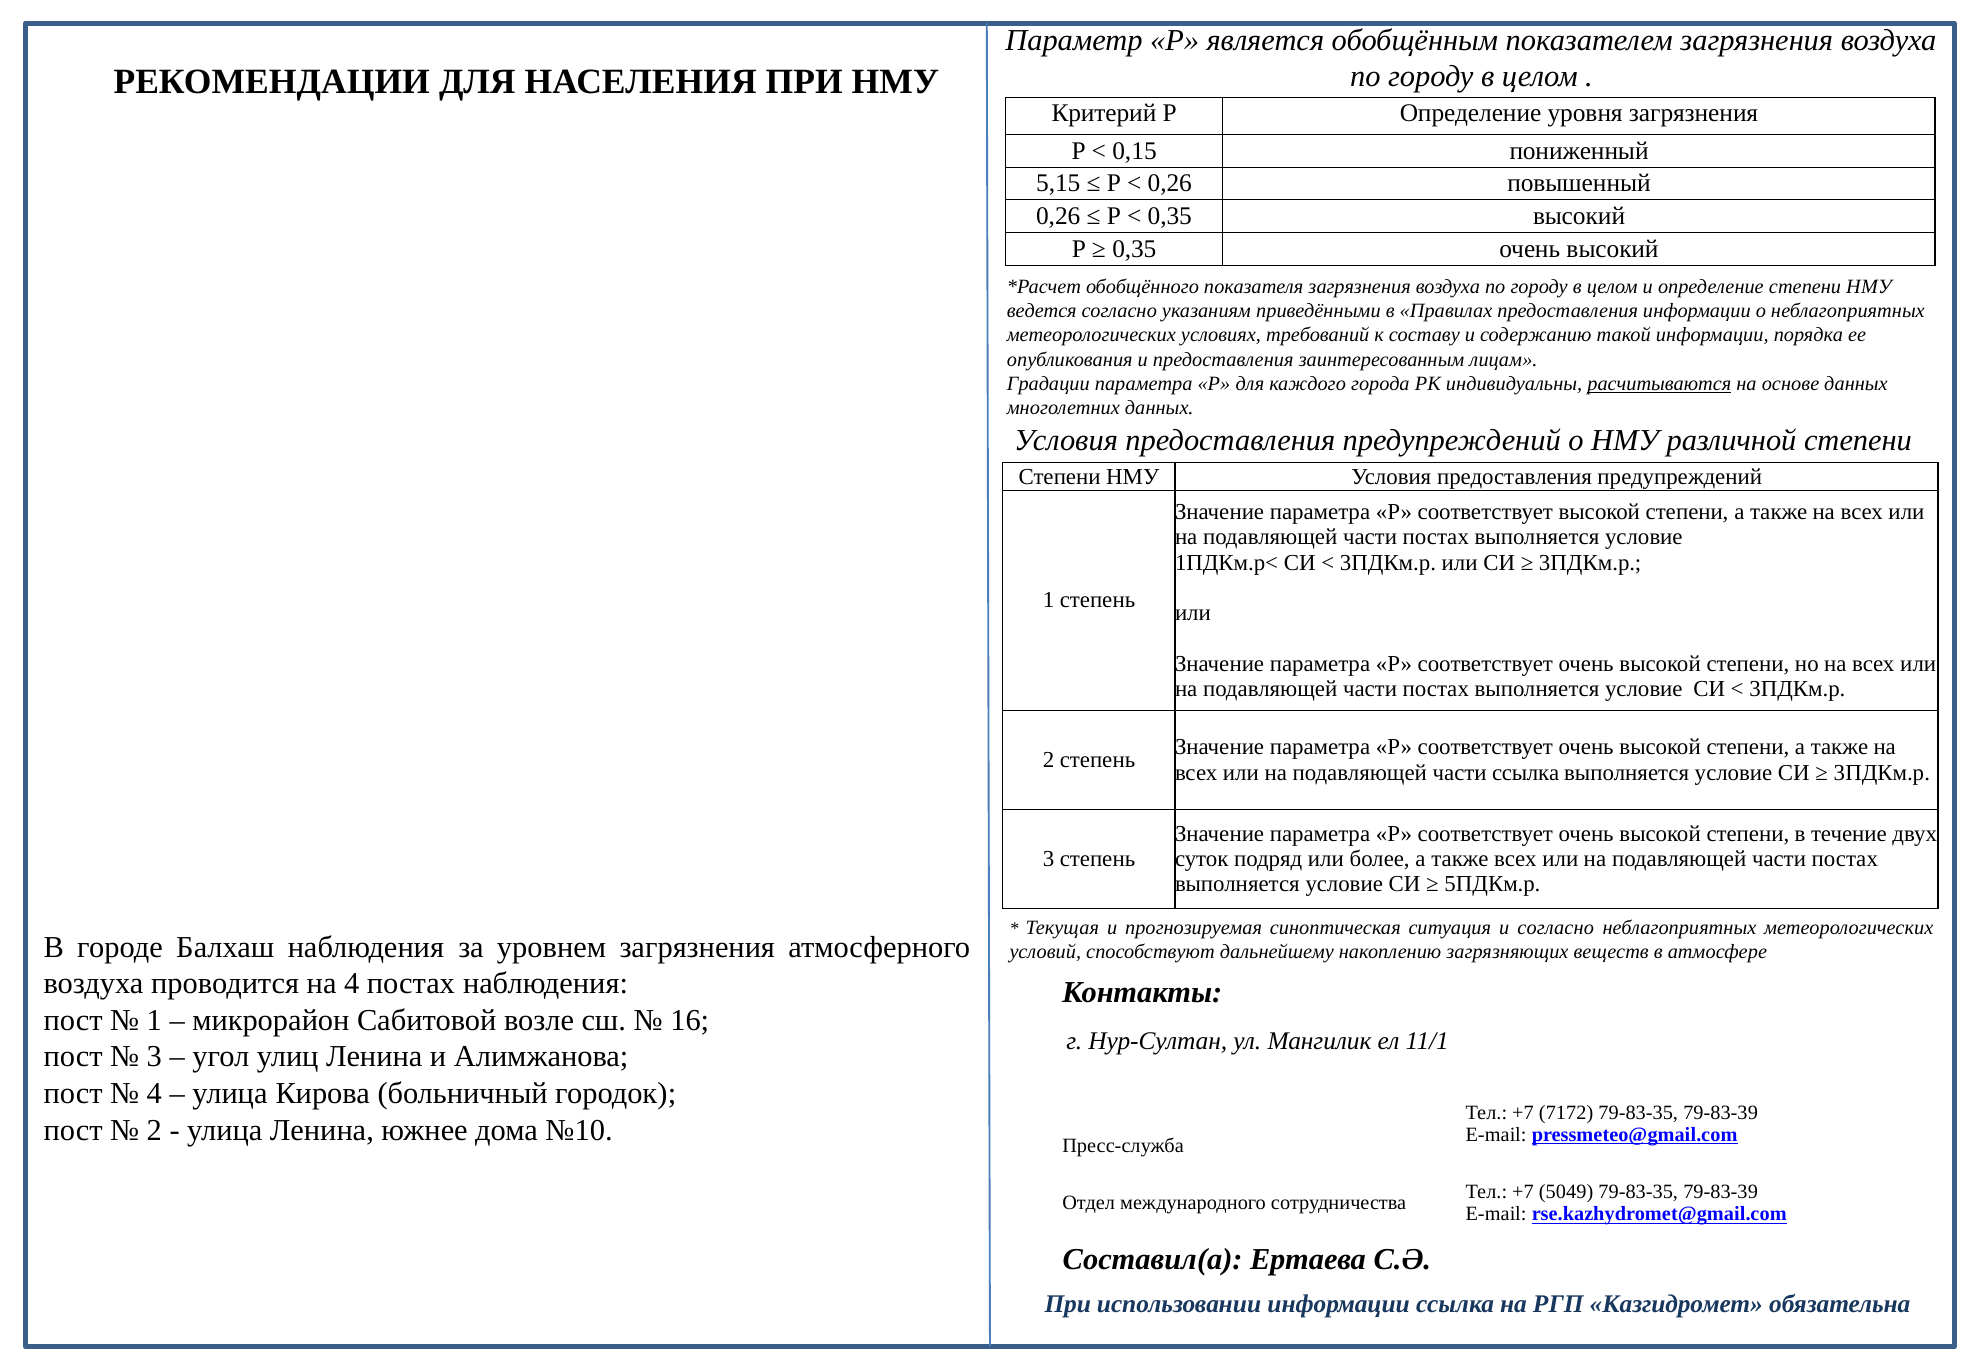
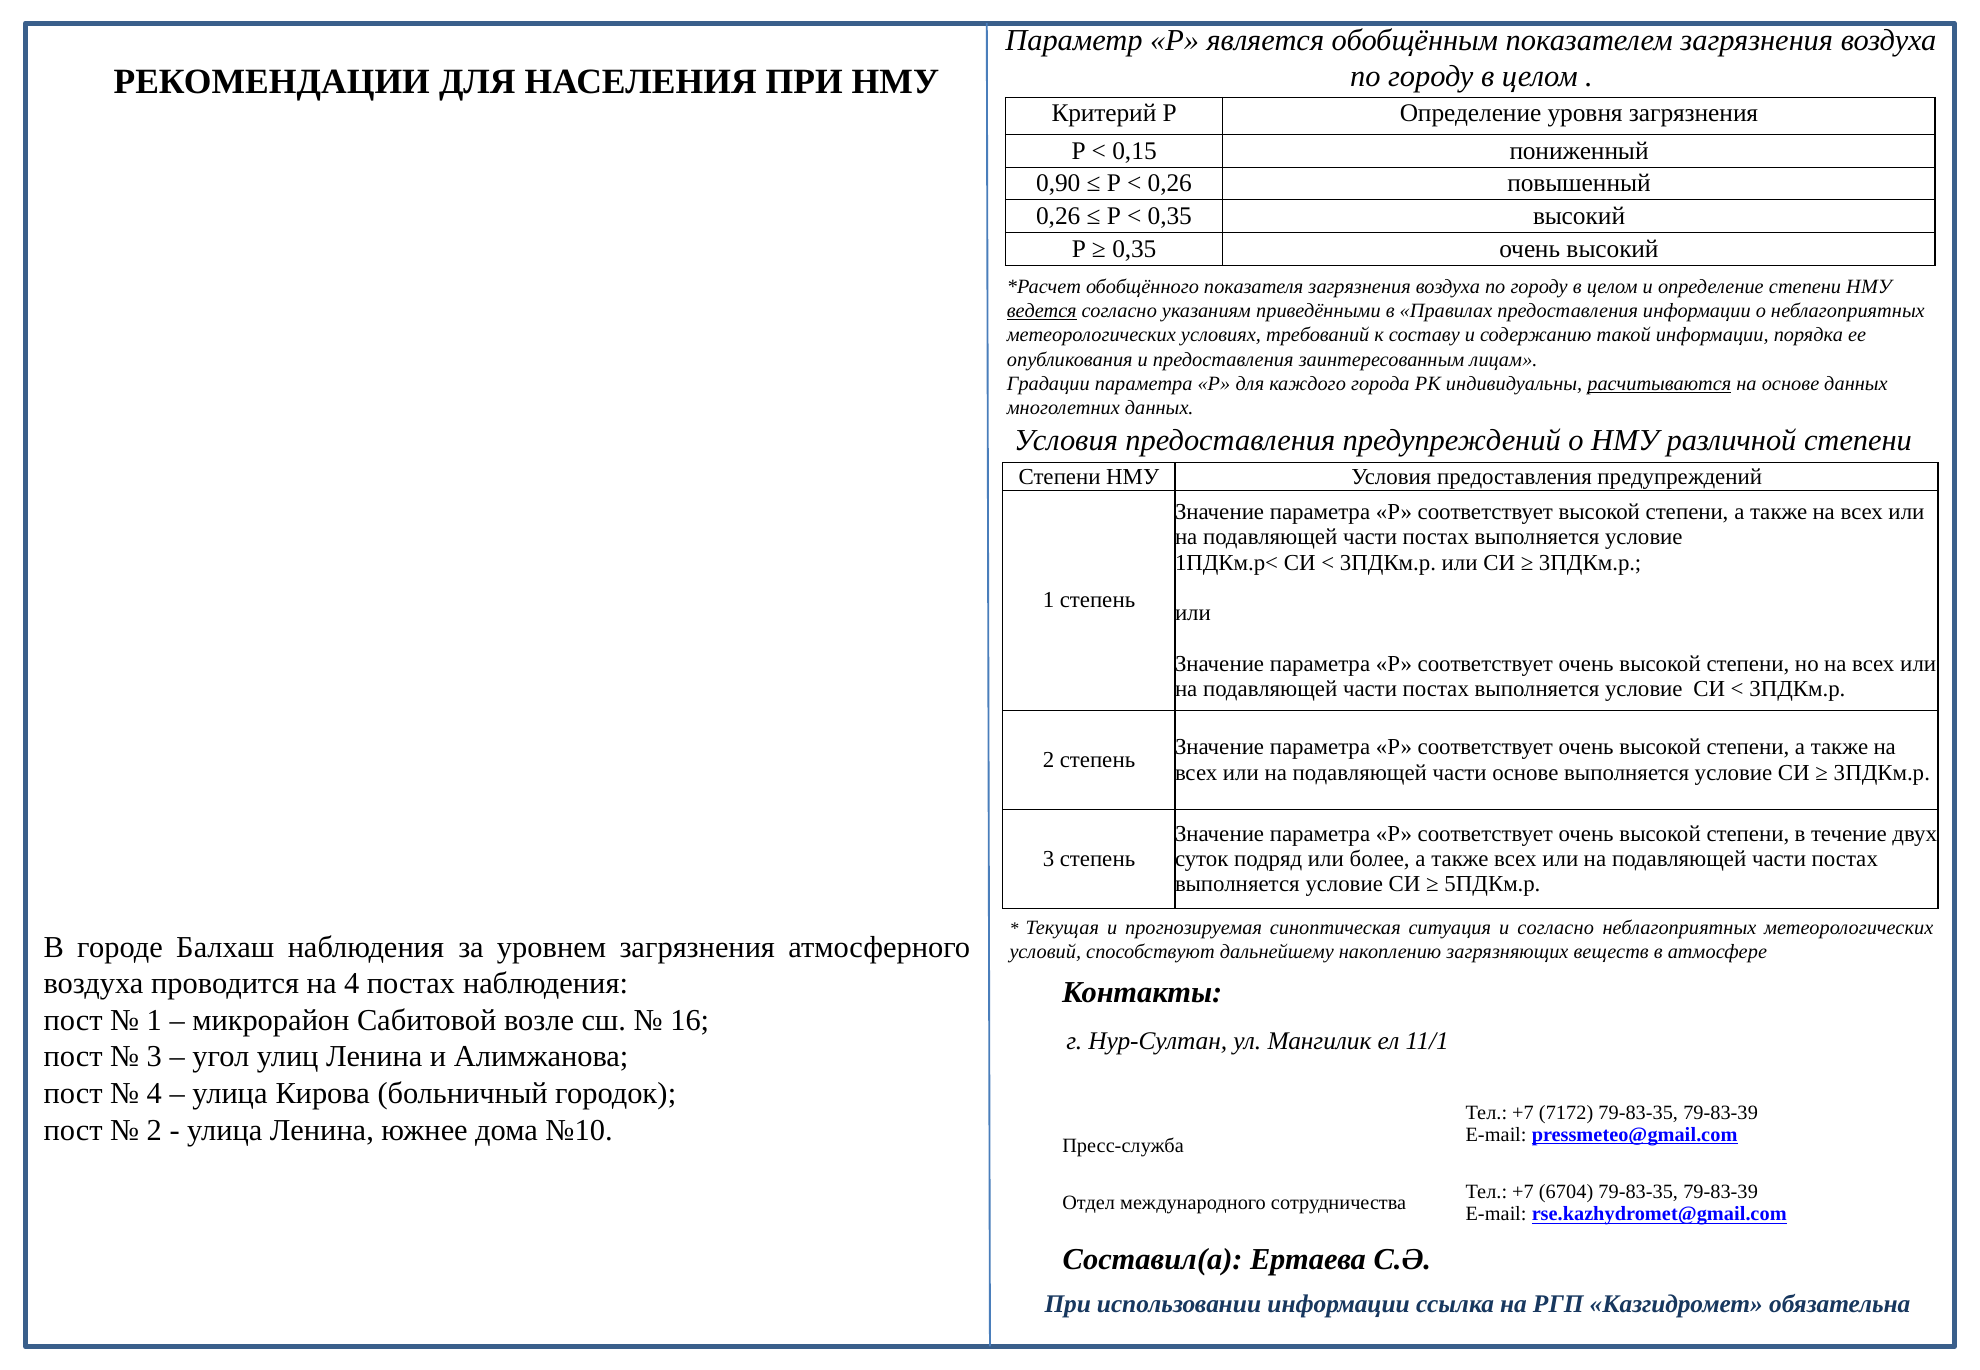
5,15: 5,15 -> 0,90 (1058, 183)
ведется underline: none -> present (1042, 311)
части ссылка: ссылка -> основе (1525, 773)
5049: 5049 -> 6704 (1566, 1192)
